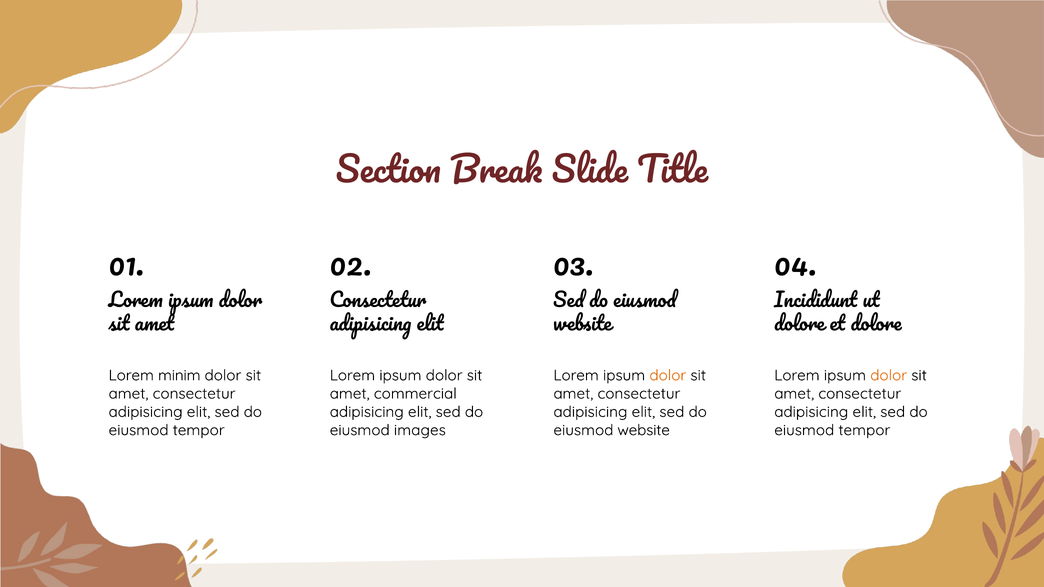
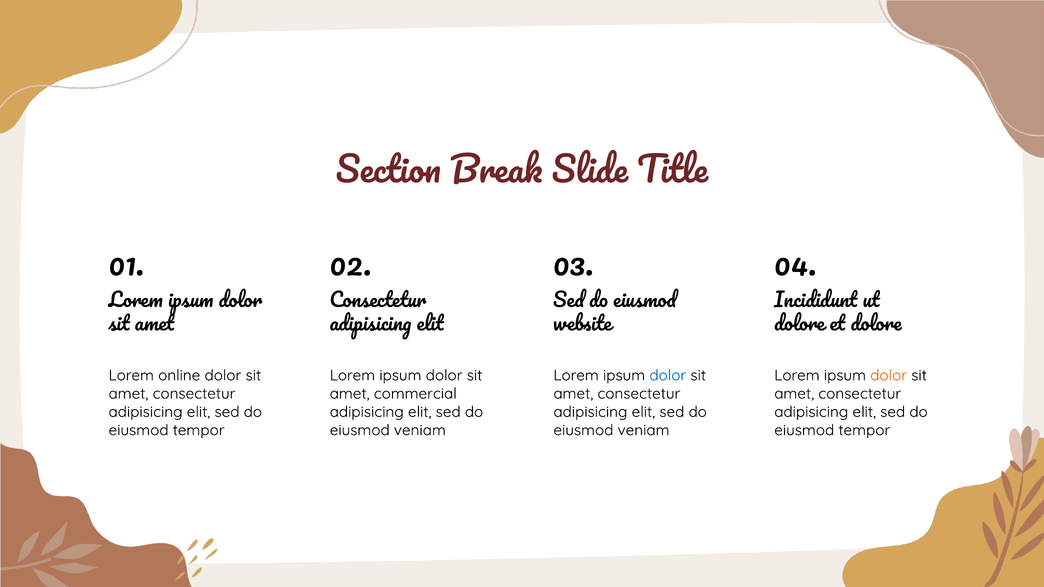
minim: minim -> online (179, 375)
dolor colour: orange -> blue (668, 375)
images: images -> veniam (420, 430)
website: website -> veniam (644, 430)
